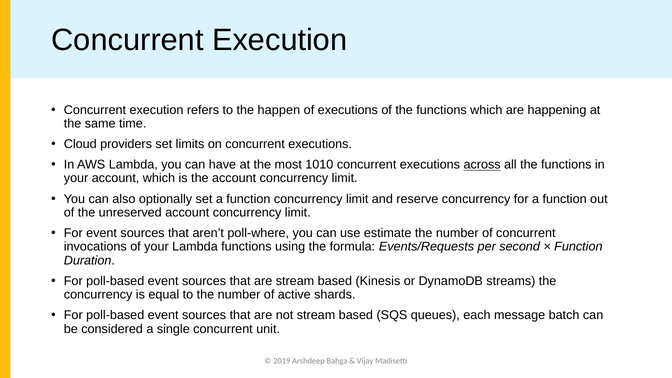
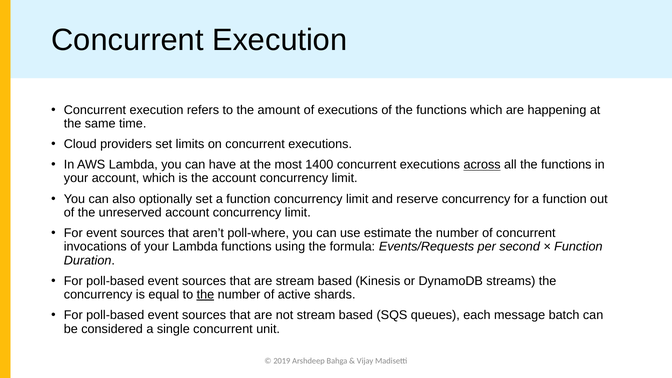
happen: happen -> amount (279, 110)
1010: 1010 -> 1400 (319, 165)
the underline: none -> present (205, 295)
